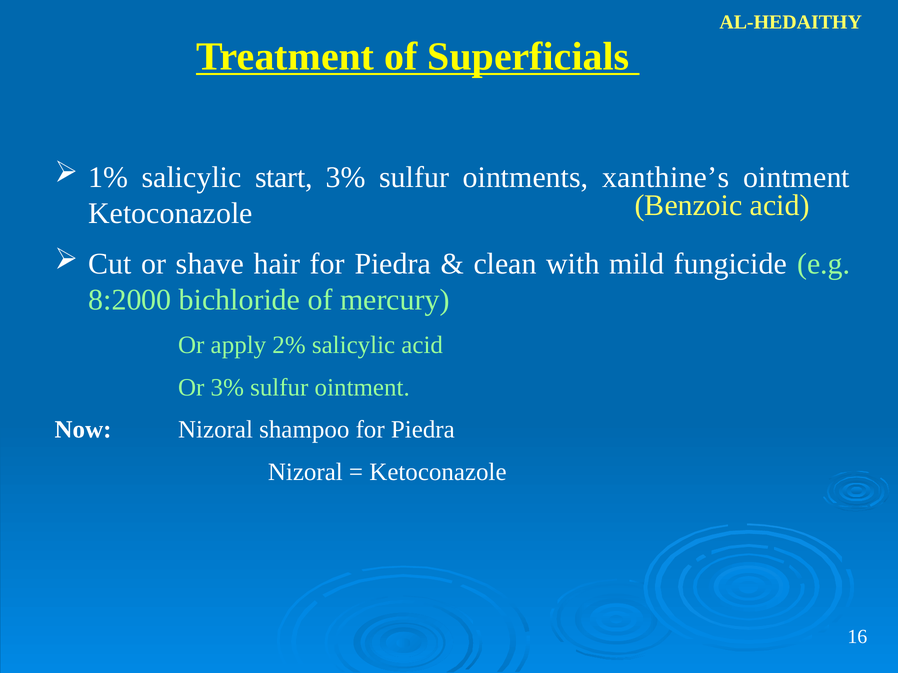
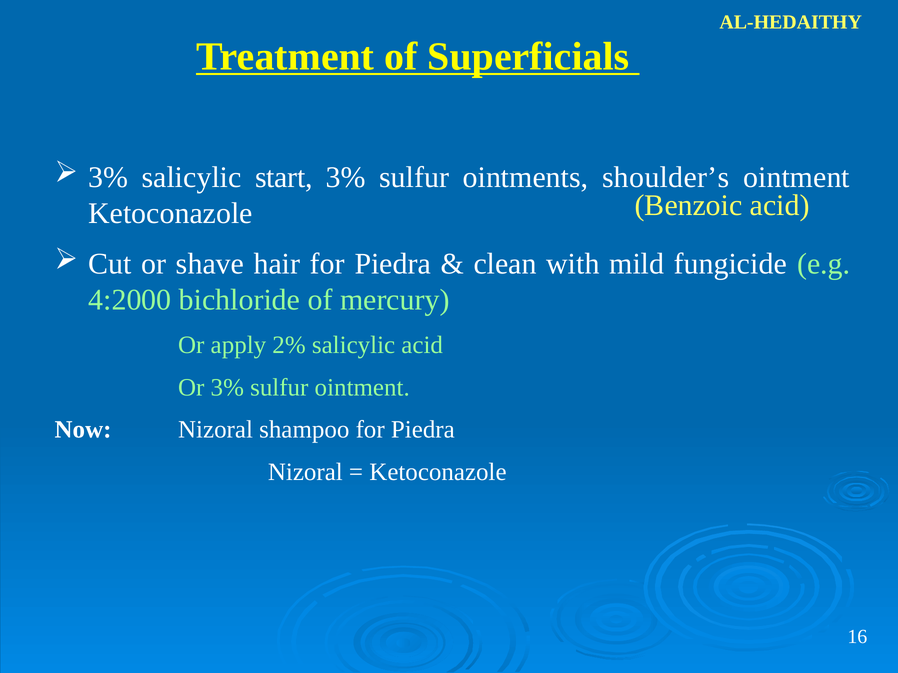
1%: 1% -> 3% (108, 177)
xanthine’s: xanthine’s -> shoulder’s (666, 177)
8:2000: 8:2000 -> 4:2000 (130, 300)
